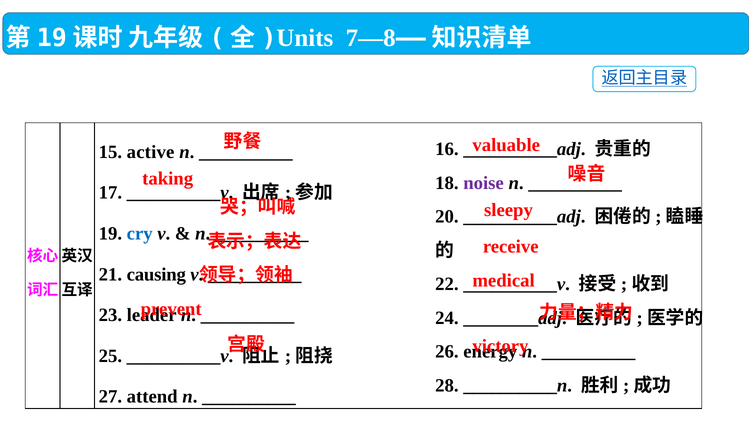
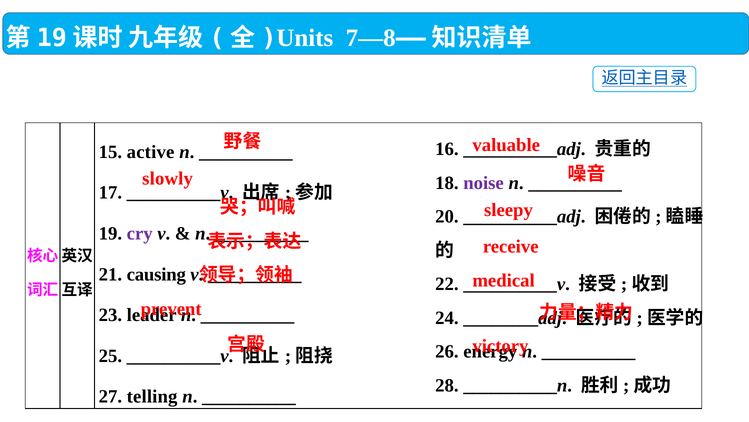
taking: taking -> slowly (168, 178)
cry colour: blue -> purple (140, 233)
attend: attend -> telling (152, 396)
